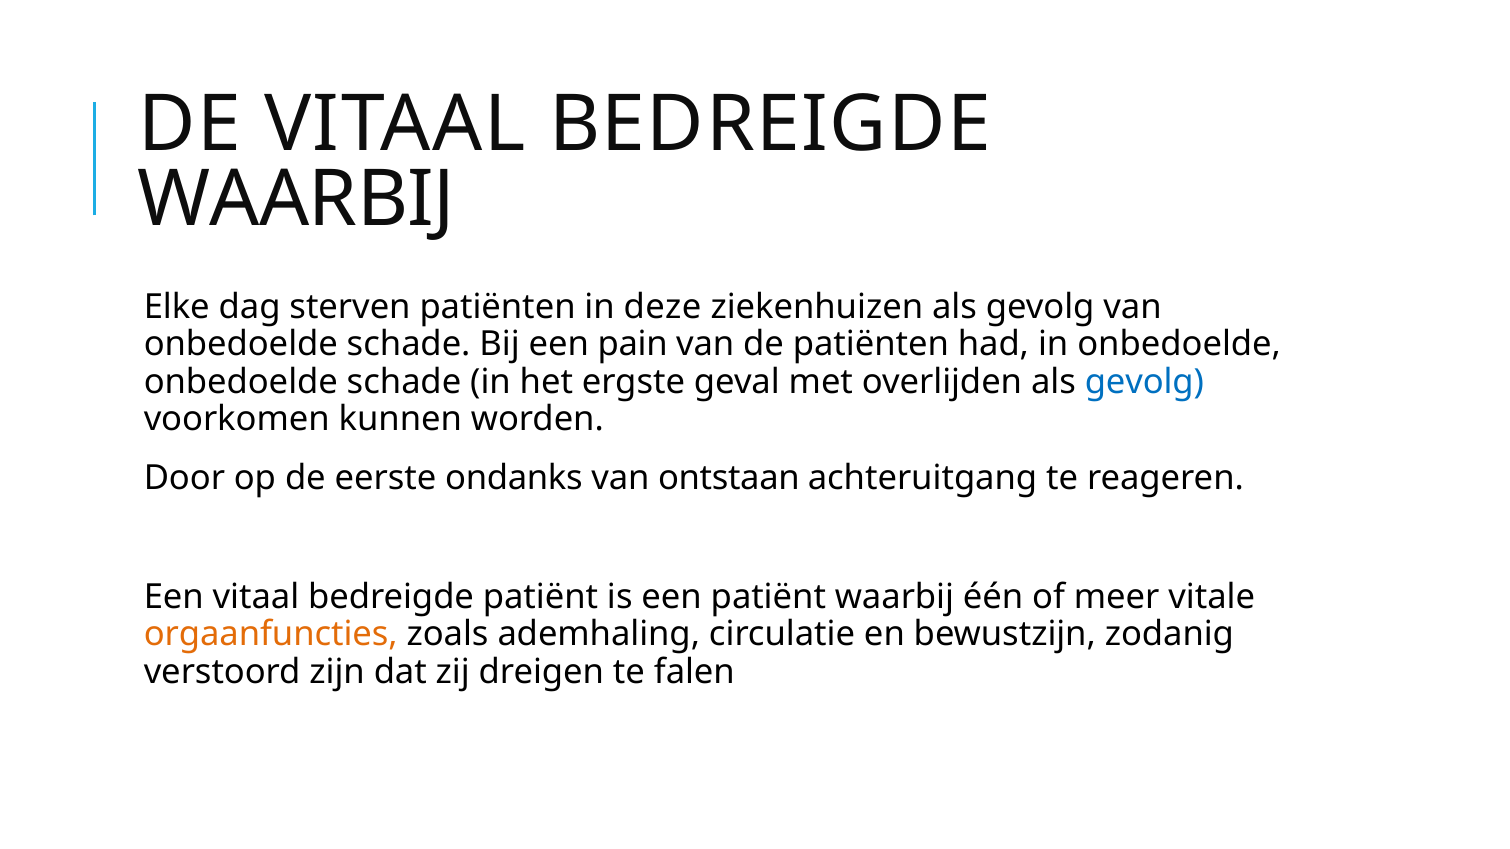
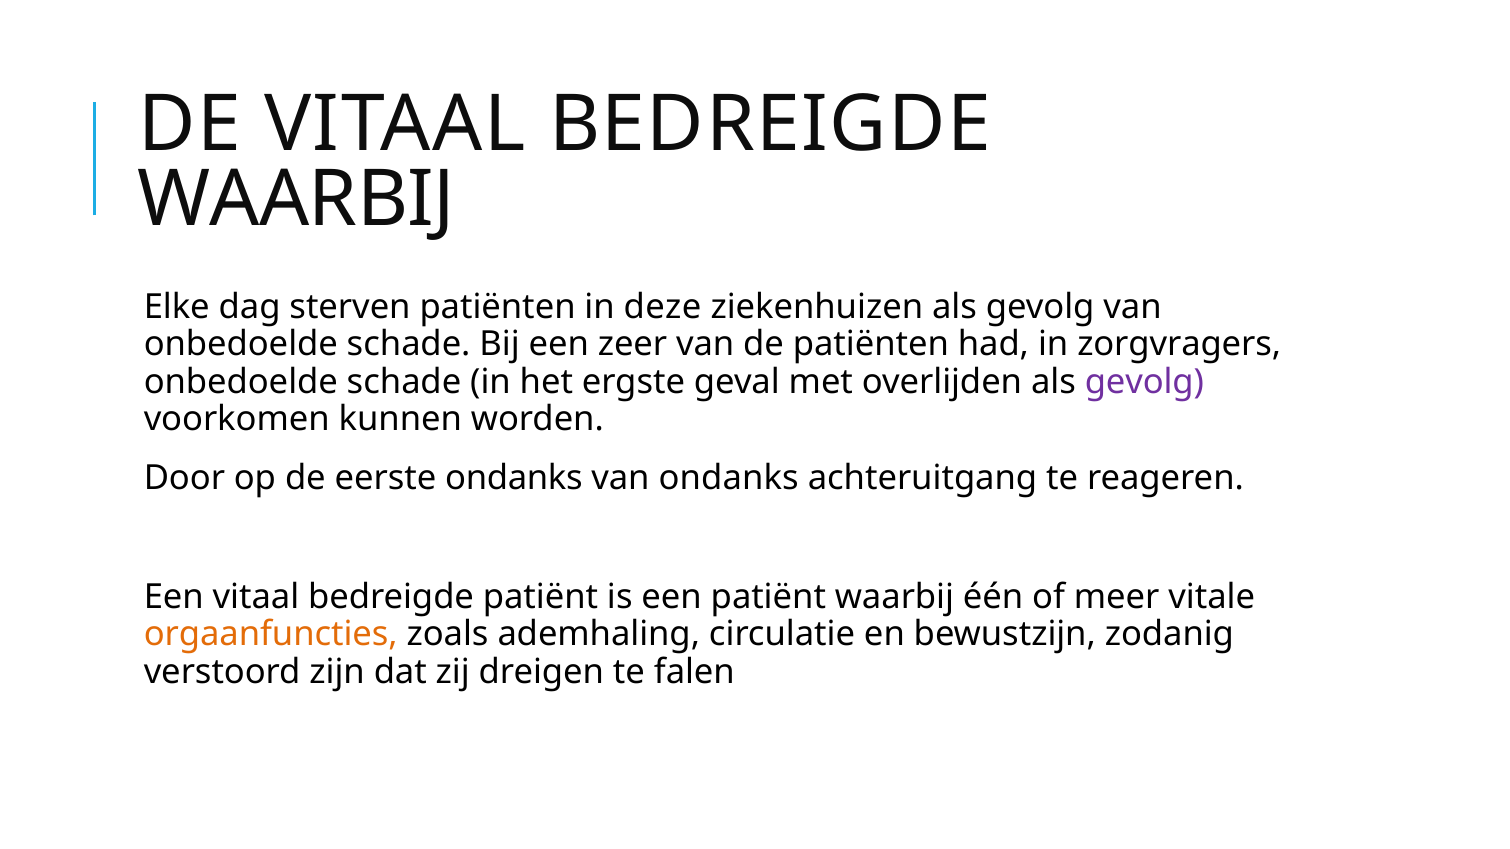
pain: pain -> zeer (633, 345)
in onbedoelde: onbedoelde -> zorgvragers (1179, 345)
gevolg colour: blue -> purple (1144, 382)
van ontstaan: ontstaan -> ondanks (729, 479)
